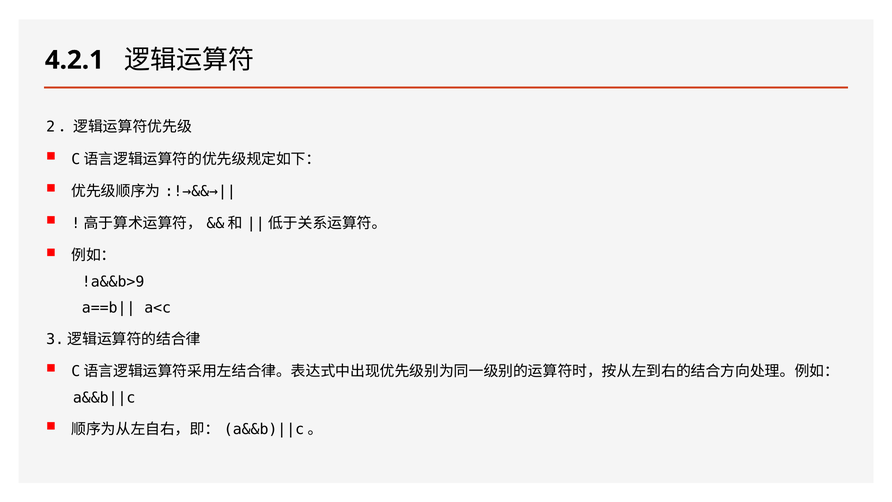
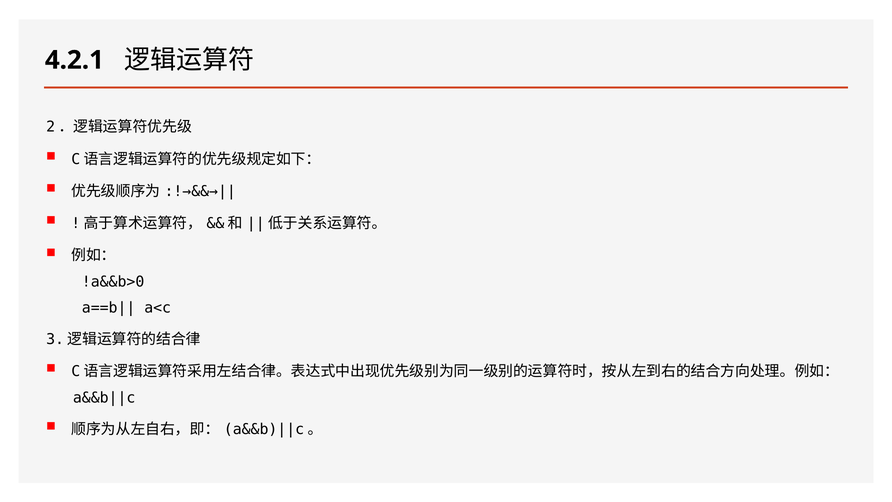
!a&&b>9: !a&&b>9 -> !a&&b>0 (113, 282)
